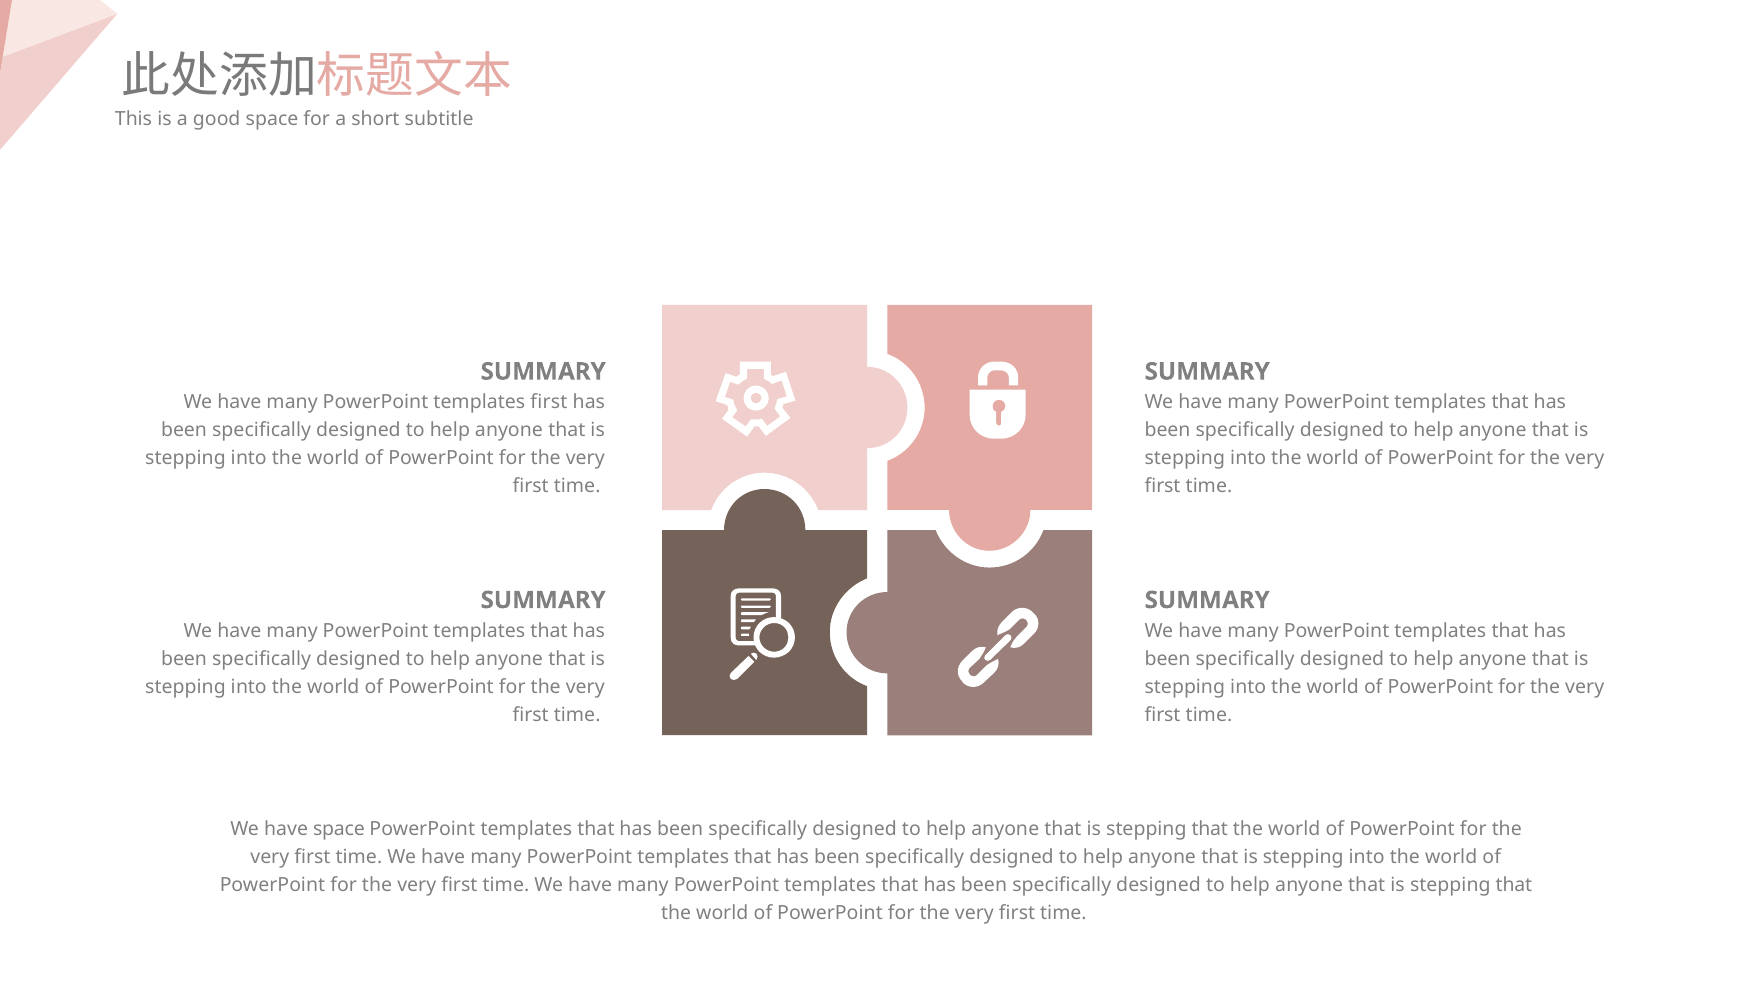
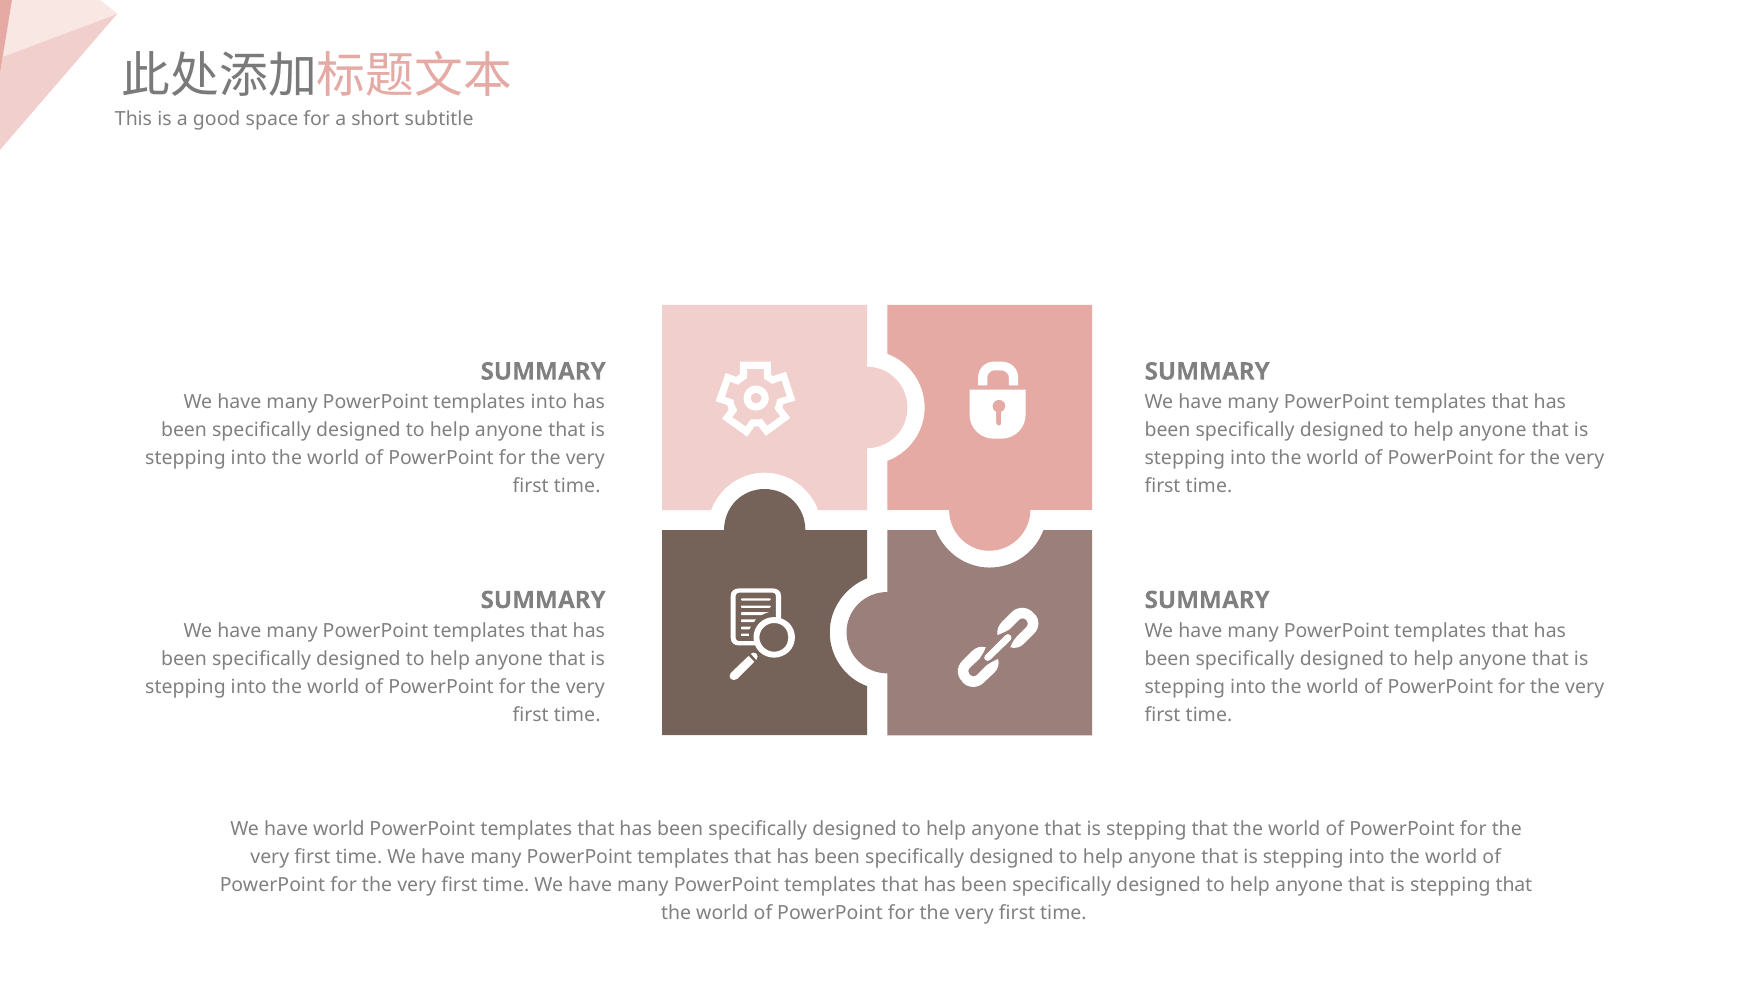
templates first: first -> into (549, 402)
have space: space -> world (339, 829)
